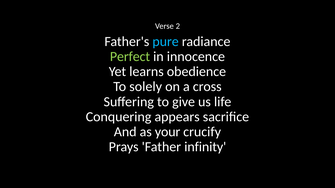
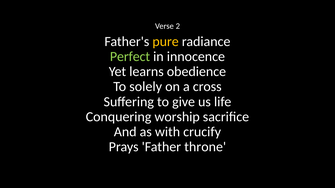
pure colour: light blue -> yellow (166, 42)
appears: appears -> worship (177, 117)
your: your -> with (168, 132)
infinity: infinity -> throne (205, 147)
